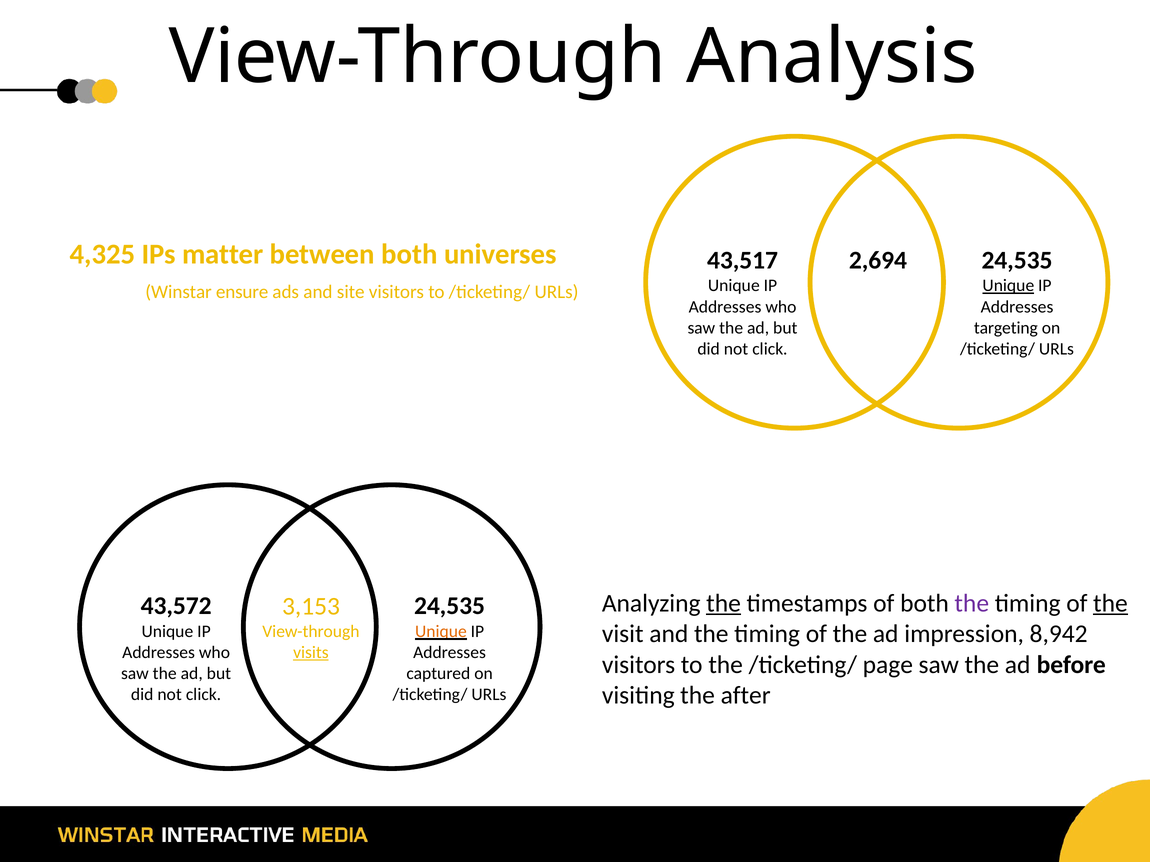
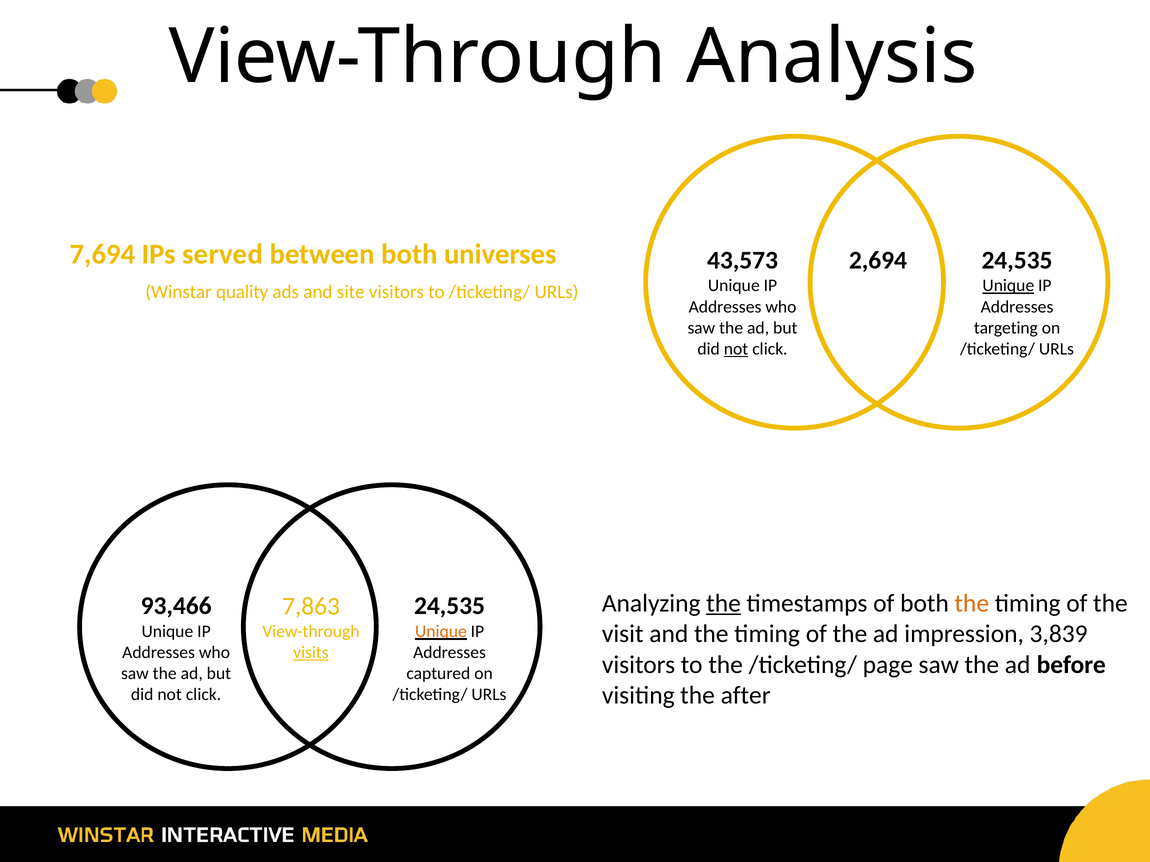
4,325: 4,325 -> 7,694 (103, 254)
matter: matter -> served (223, 254)
43,517: 43,517 -> 43,573 (743, 261)
ensure: ensure -> quality (242, 292)
not underline: none -> present (736, 349)
the colour: purple -> orange (972, 604)
the underline: present -> none (1110, 604)
43,572: 43,572 -> 93,466 (176, 606)
3,153: 3,153 -> 7,863 (311, 606)
8,942: 8,942 -> 3,839 (1059, 634)
